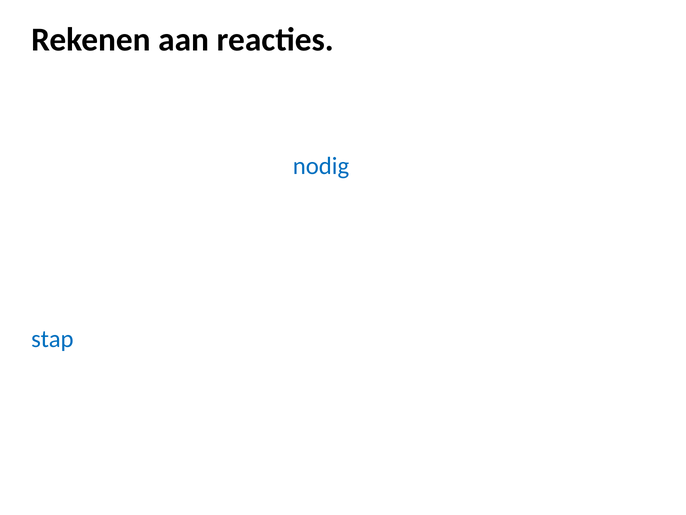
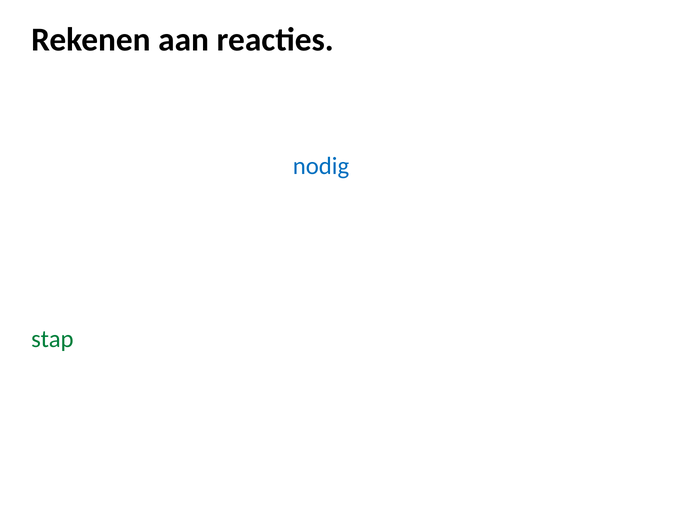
stap colour: blue -> green (52, 339)
